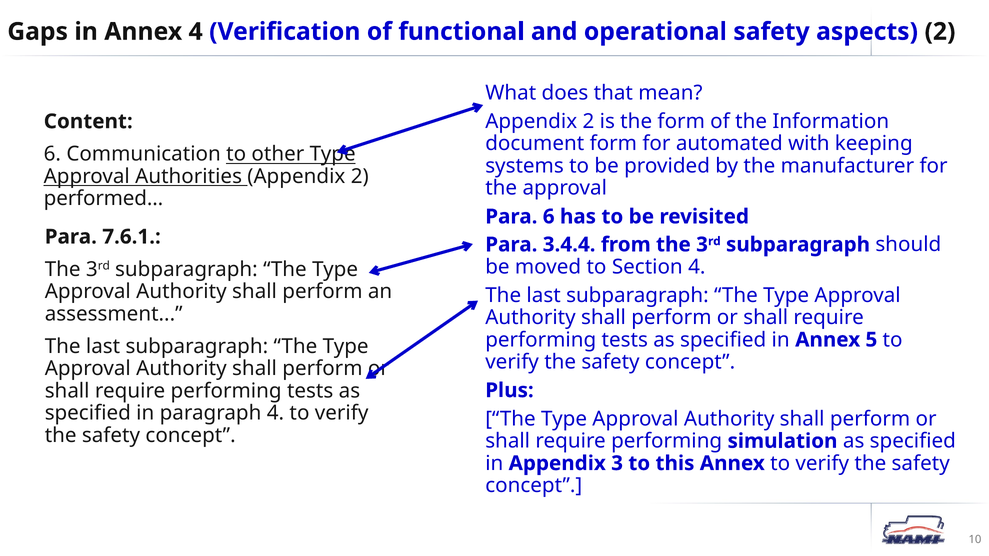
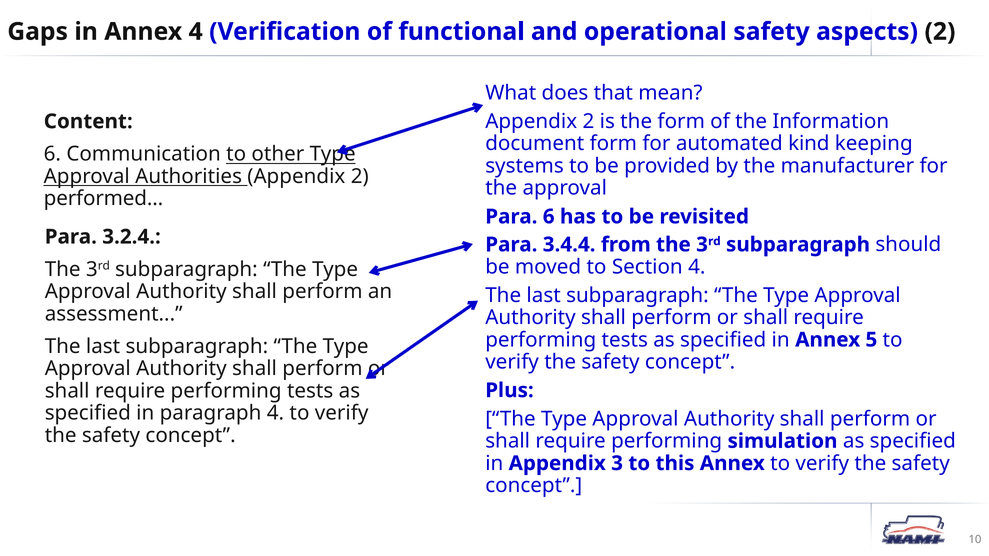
with: with -> kind (809, 144)
7.6.1: 7.6.1 -> 3.2.4 (132, 237)
